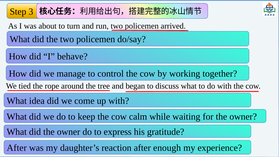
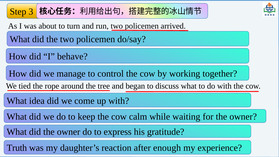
After: After -> Truth (17, 148)
